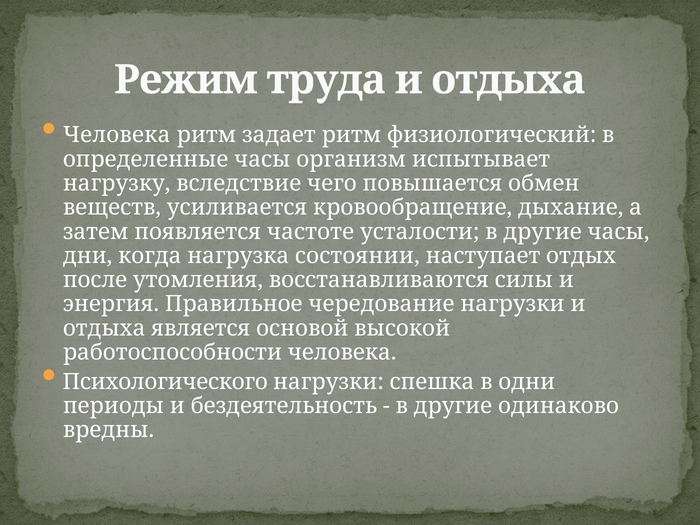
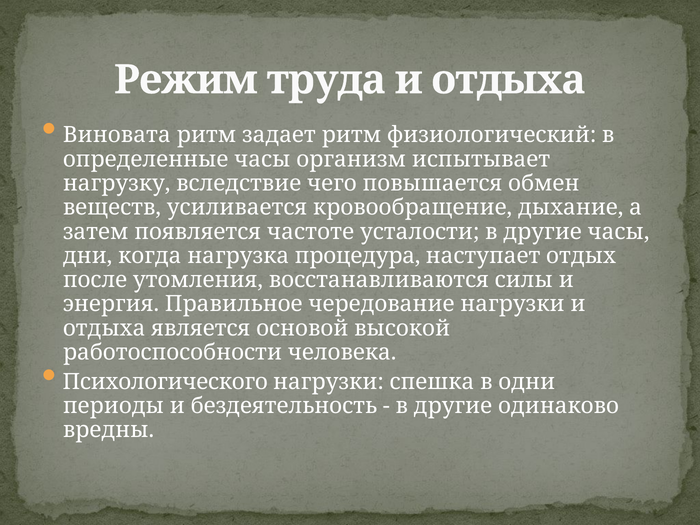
Человека: Человека -> Виновата (117, 135)
состоянии: состоянии -> процедура (358, 256)
